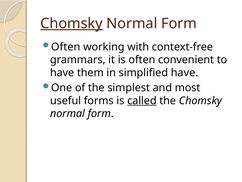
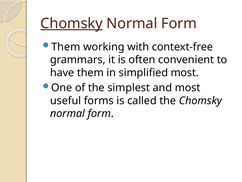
Often: Often -> Them (66, 47)
simplified have: have -> most (185, 73)
called underline: present -> none (142, 100)
